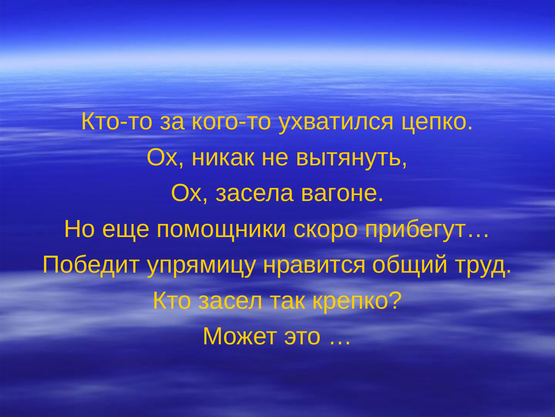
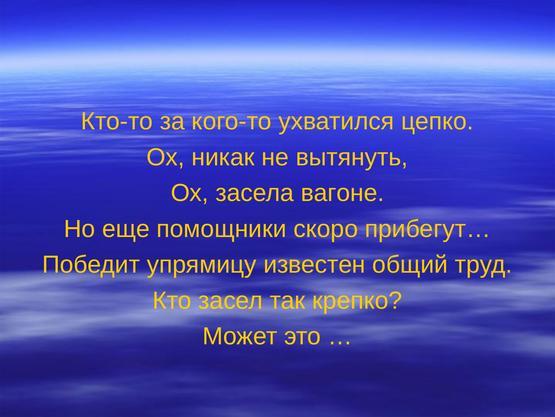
нравится: нравится -> известен (314, 264)
